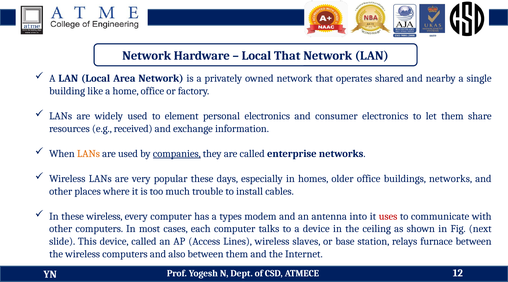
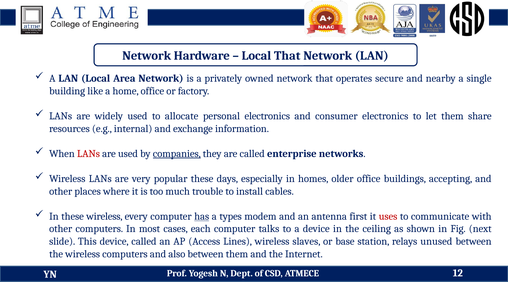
shared: shared -> secure (389, 78)
element: element -> allocate (182, 116)
received: received -> internal (133, 129)
LANs colour: orange -> red (88, 154)
buildings networks: networks -> accepting (451, 179)
has underline: none -> present (202, 217)
into: into -> first (358, 217)
furnace: furnace -> unused (436, 242)
